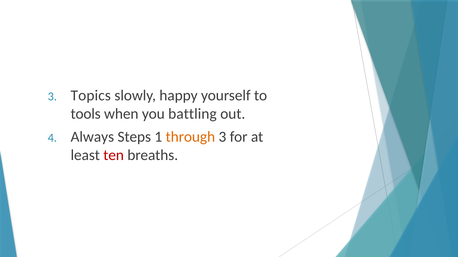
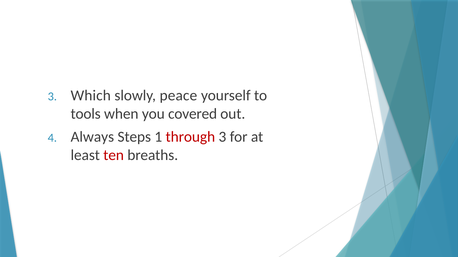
Topics: Topics -> Which (91, 96)
happy: happy -> peace (178, 96)
battling: battling -> covered (193, 114)
through colour: orange -> red (190, 137)
